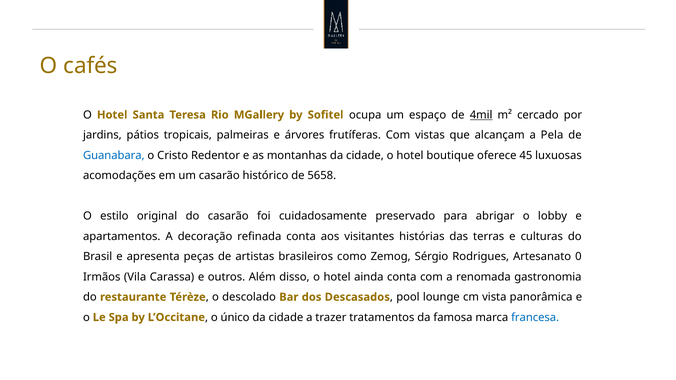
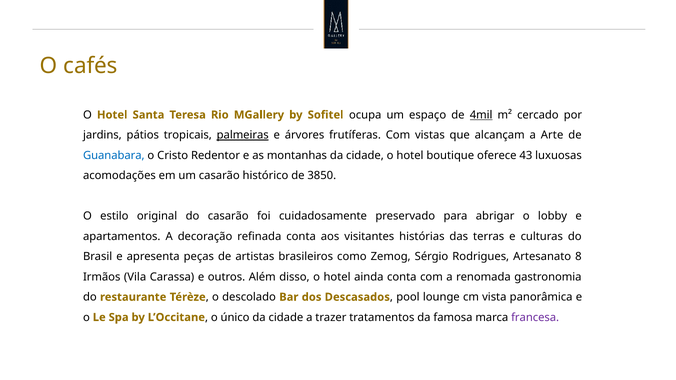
palmeiras underline: none -> present (243, 135)
Pela: Pela -> Arte (552, 135)
45: 45 -> 43 (526, 155)
5658: 5658 -> 3850 (322, 176)
0: 0 -> 8 (578, 257)
francesa colour: blue -> purple (535, 318)
